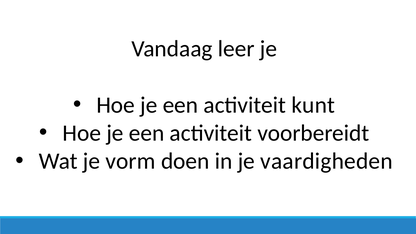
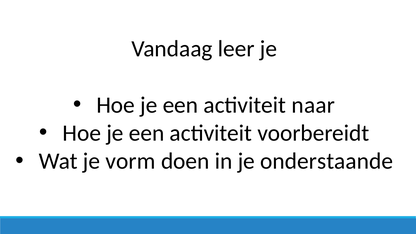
kunt: kunt -> naar (313, 105)
vaardigheden: vaardigheden -> onderstaande (327, 161)
